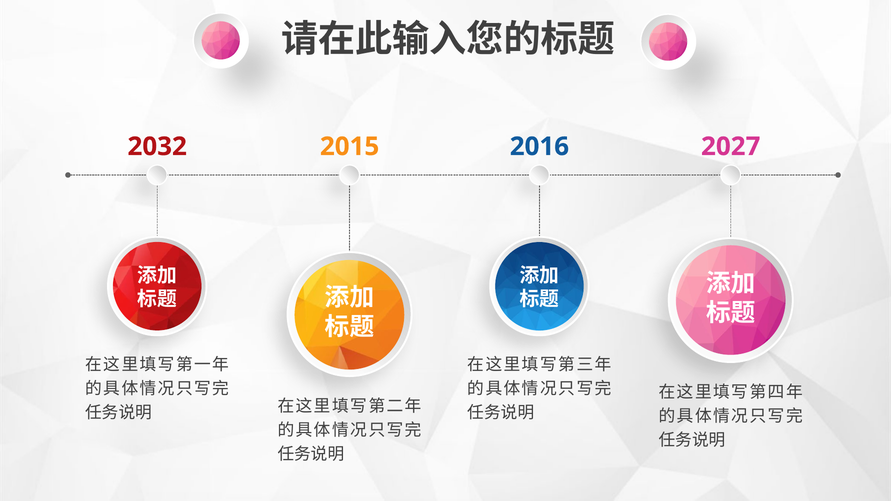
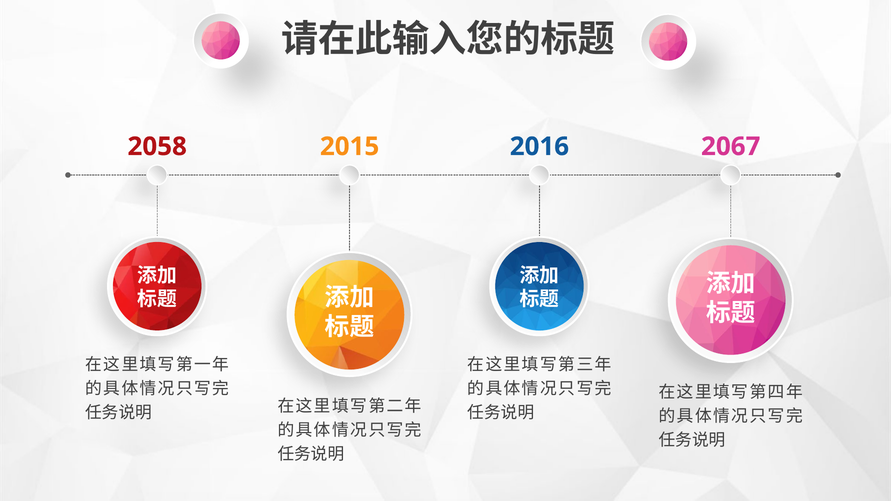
2032: 2032 -> 2058 (157, 147)
2027: 2027 -> 2067 (731, 147)
